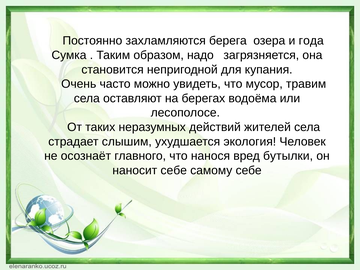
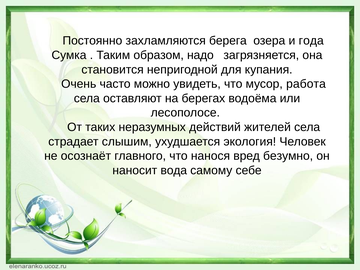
травим: травим -> работа (306, 84)
бутылки: бутылки -> безумно (288, 156)
наносит себе: себе -> вода (174, 170)
